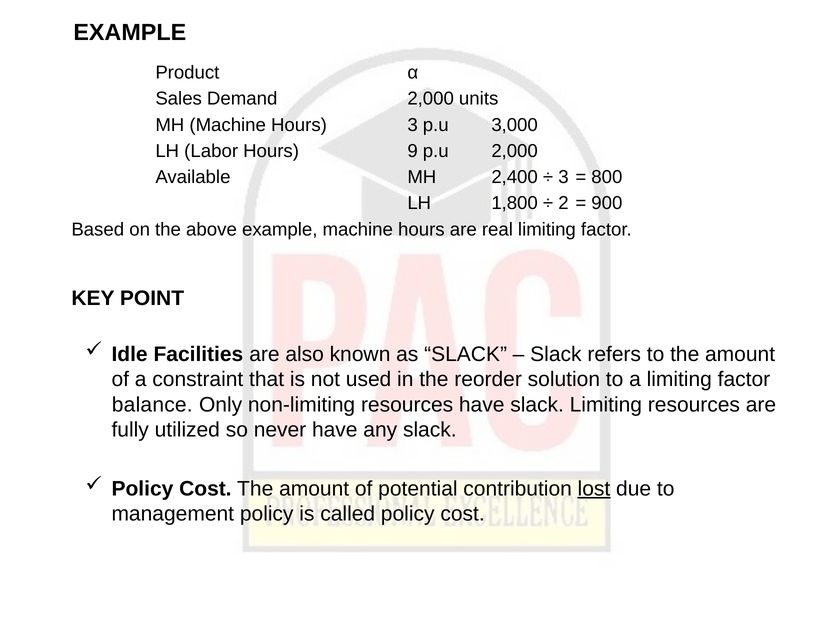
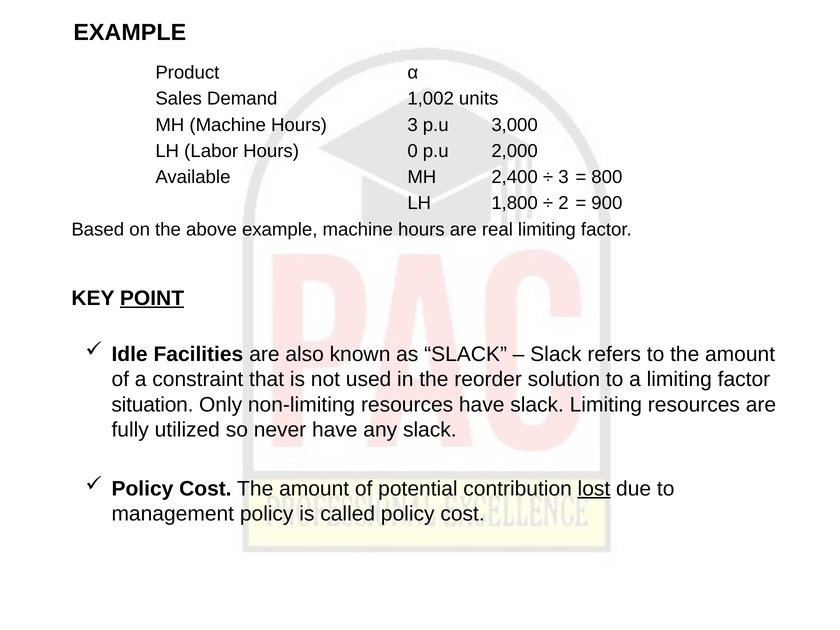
Demand 2,000: 2,000 -> 1,002 (431, 99)
9: 9 -> 0 (413, 151)
POINT underline: none -> present (152, 298)
balance: balance -> situation (152, 405)
